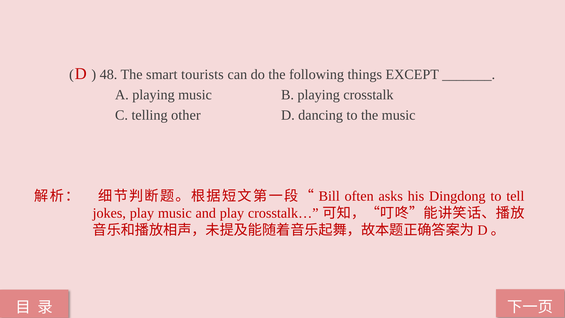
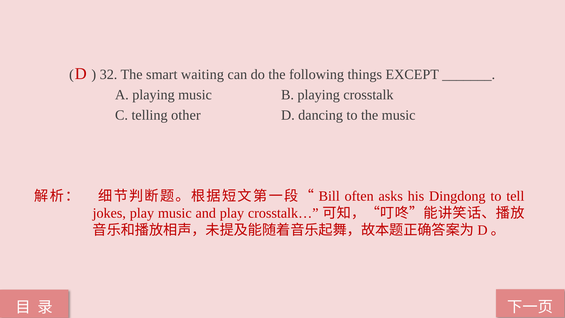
48: 48 -> 32 (109, 75)
tourists: tourists -> waiting (202, 75)
